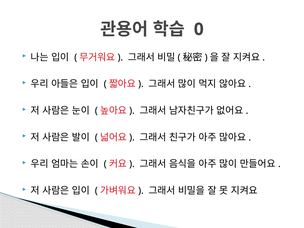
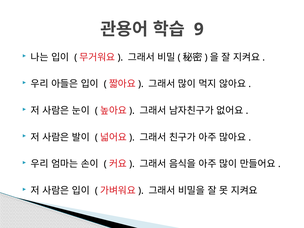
0: 0 -> 9 (199, 29)
